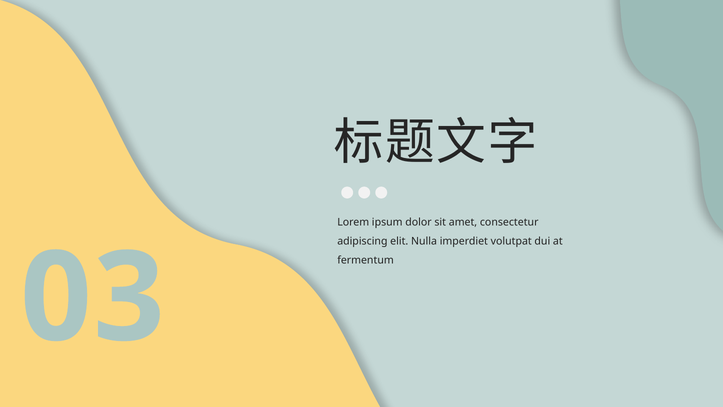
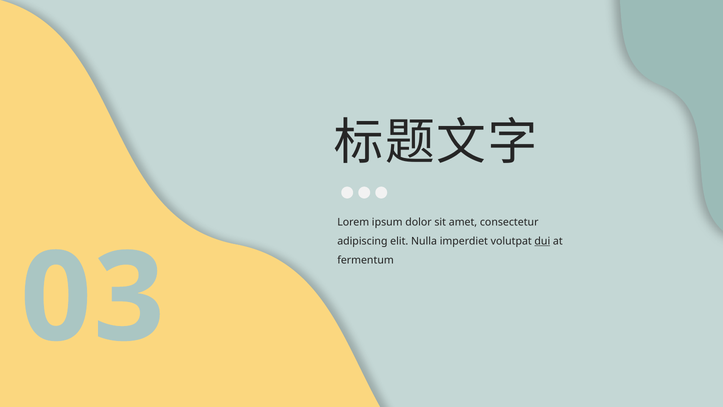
dui underline: none -> present (542, 241)
